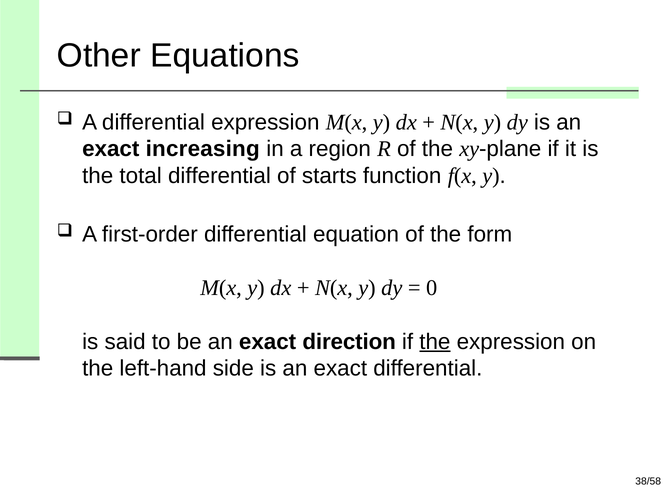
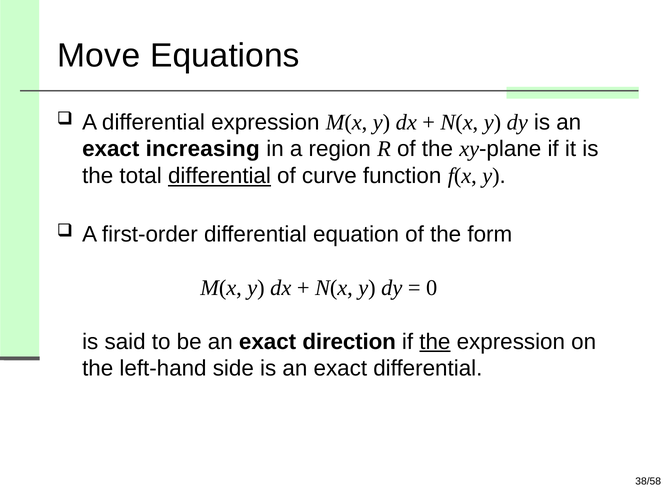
Other: Other -> Move (99, 55)
differential underline: none -> present (219, 176)
starts: starts -> curve (329, 176)
